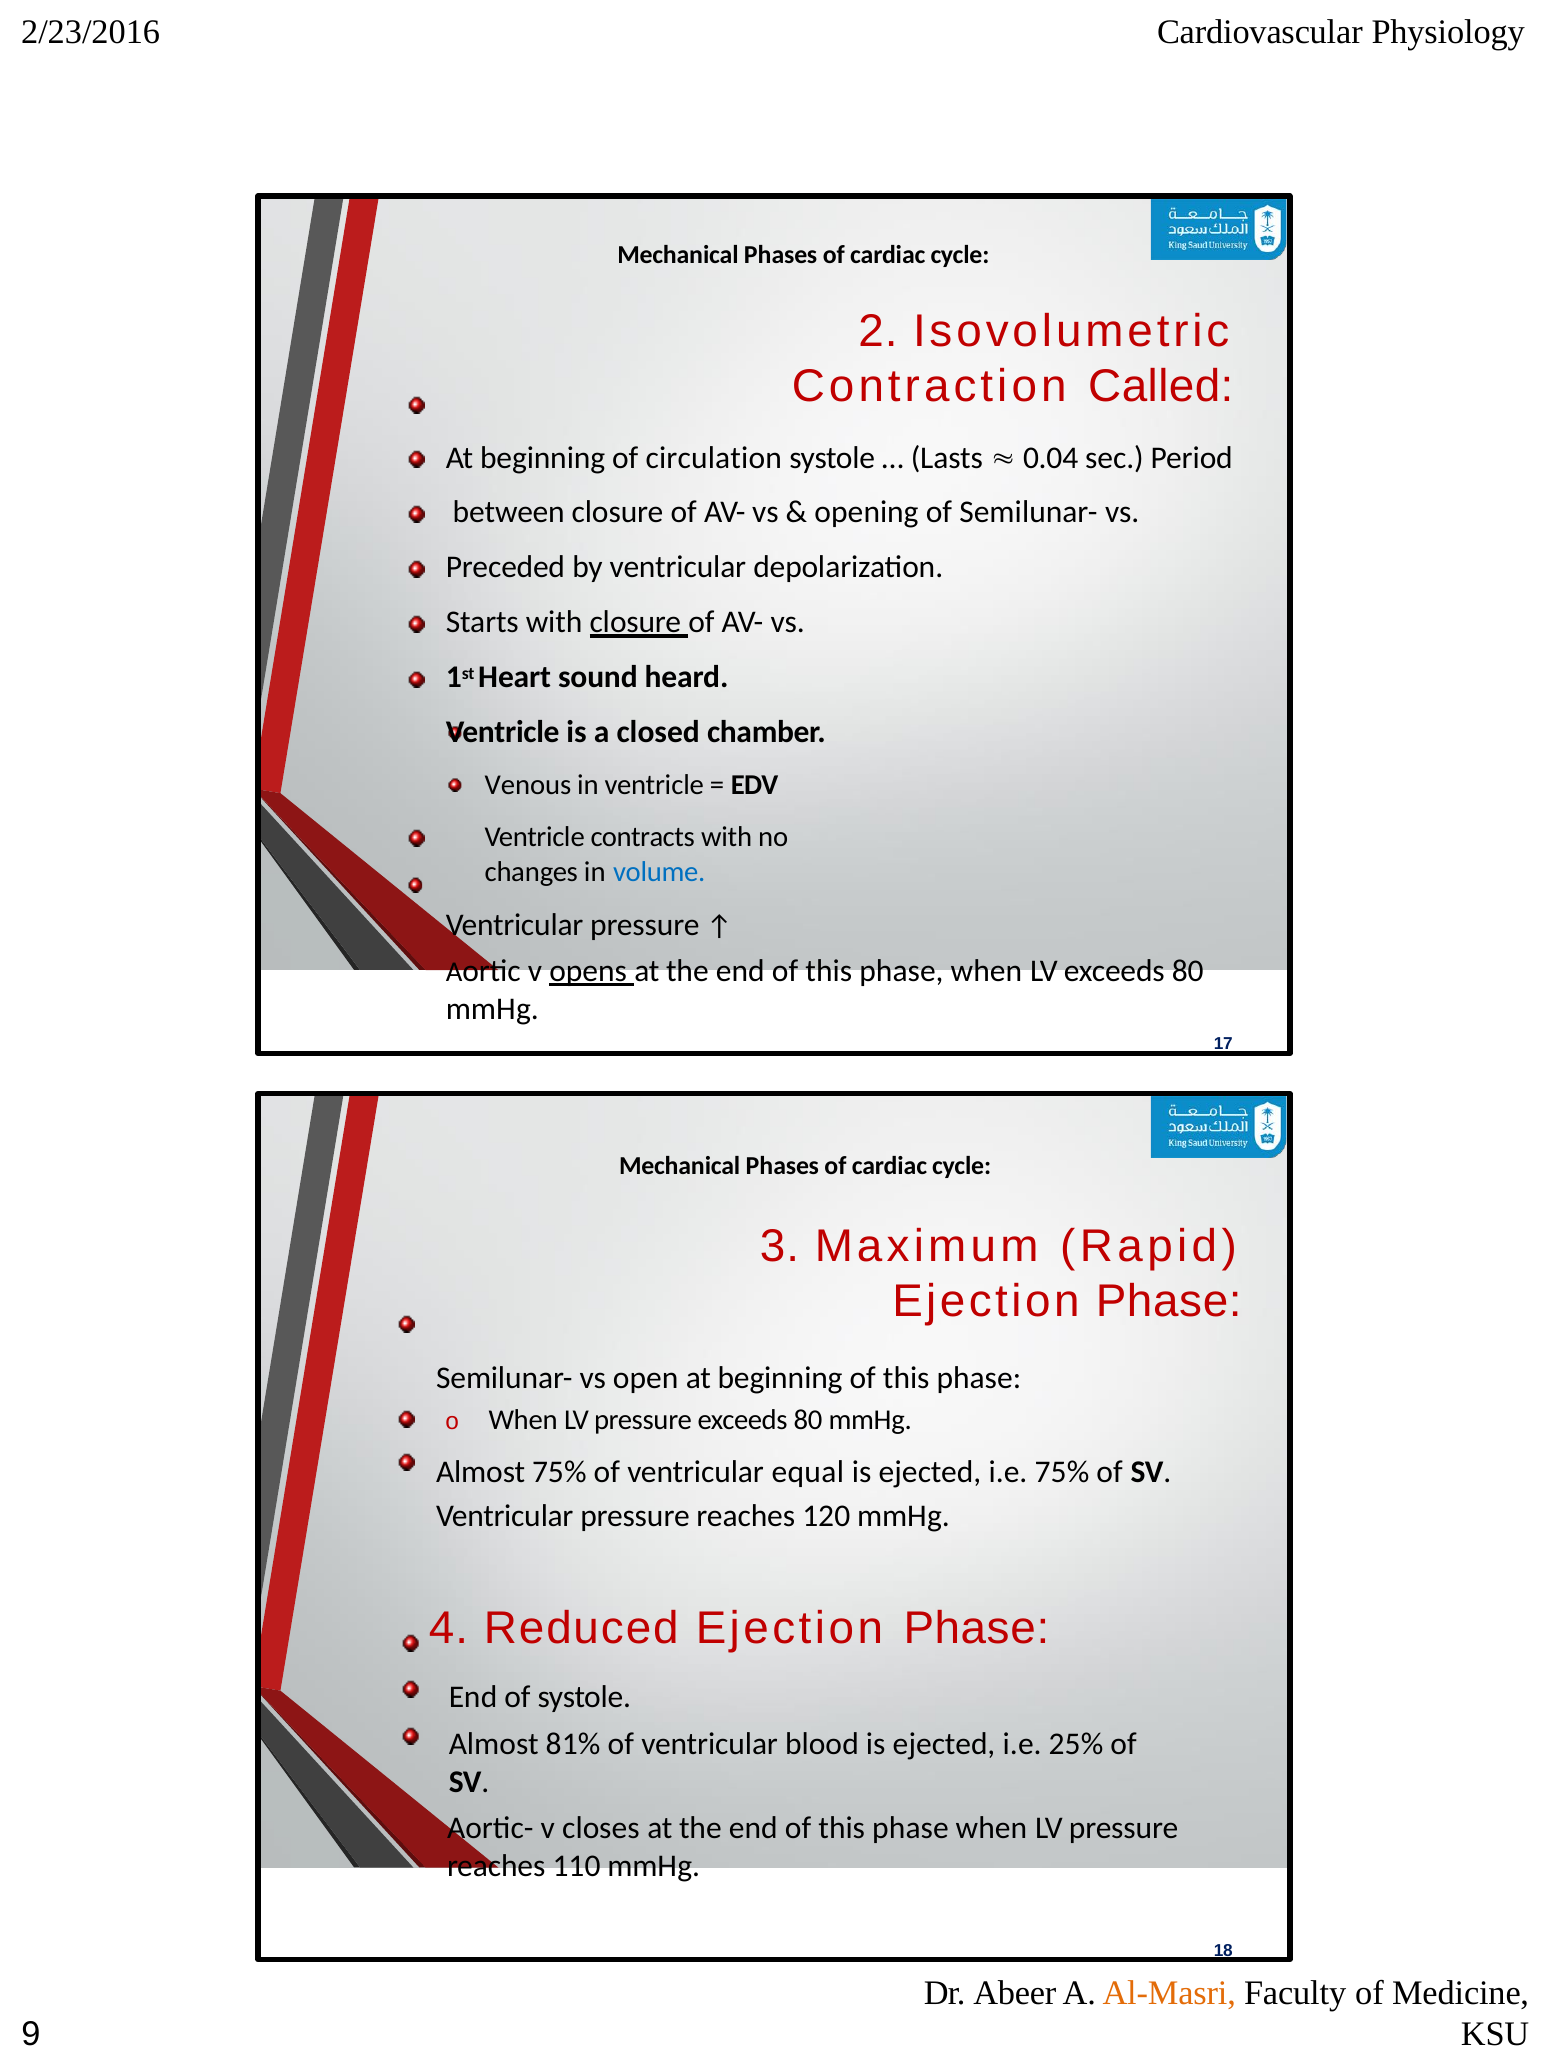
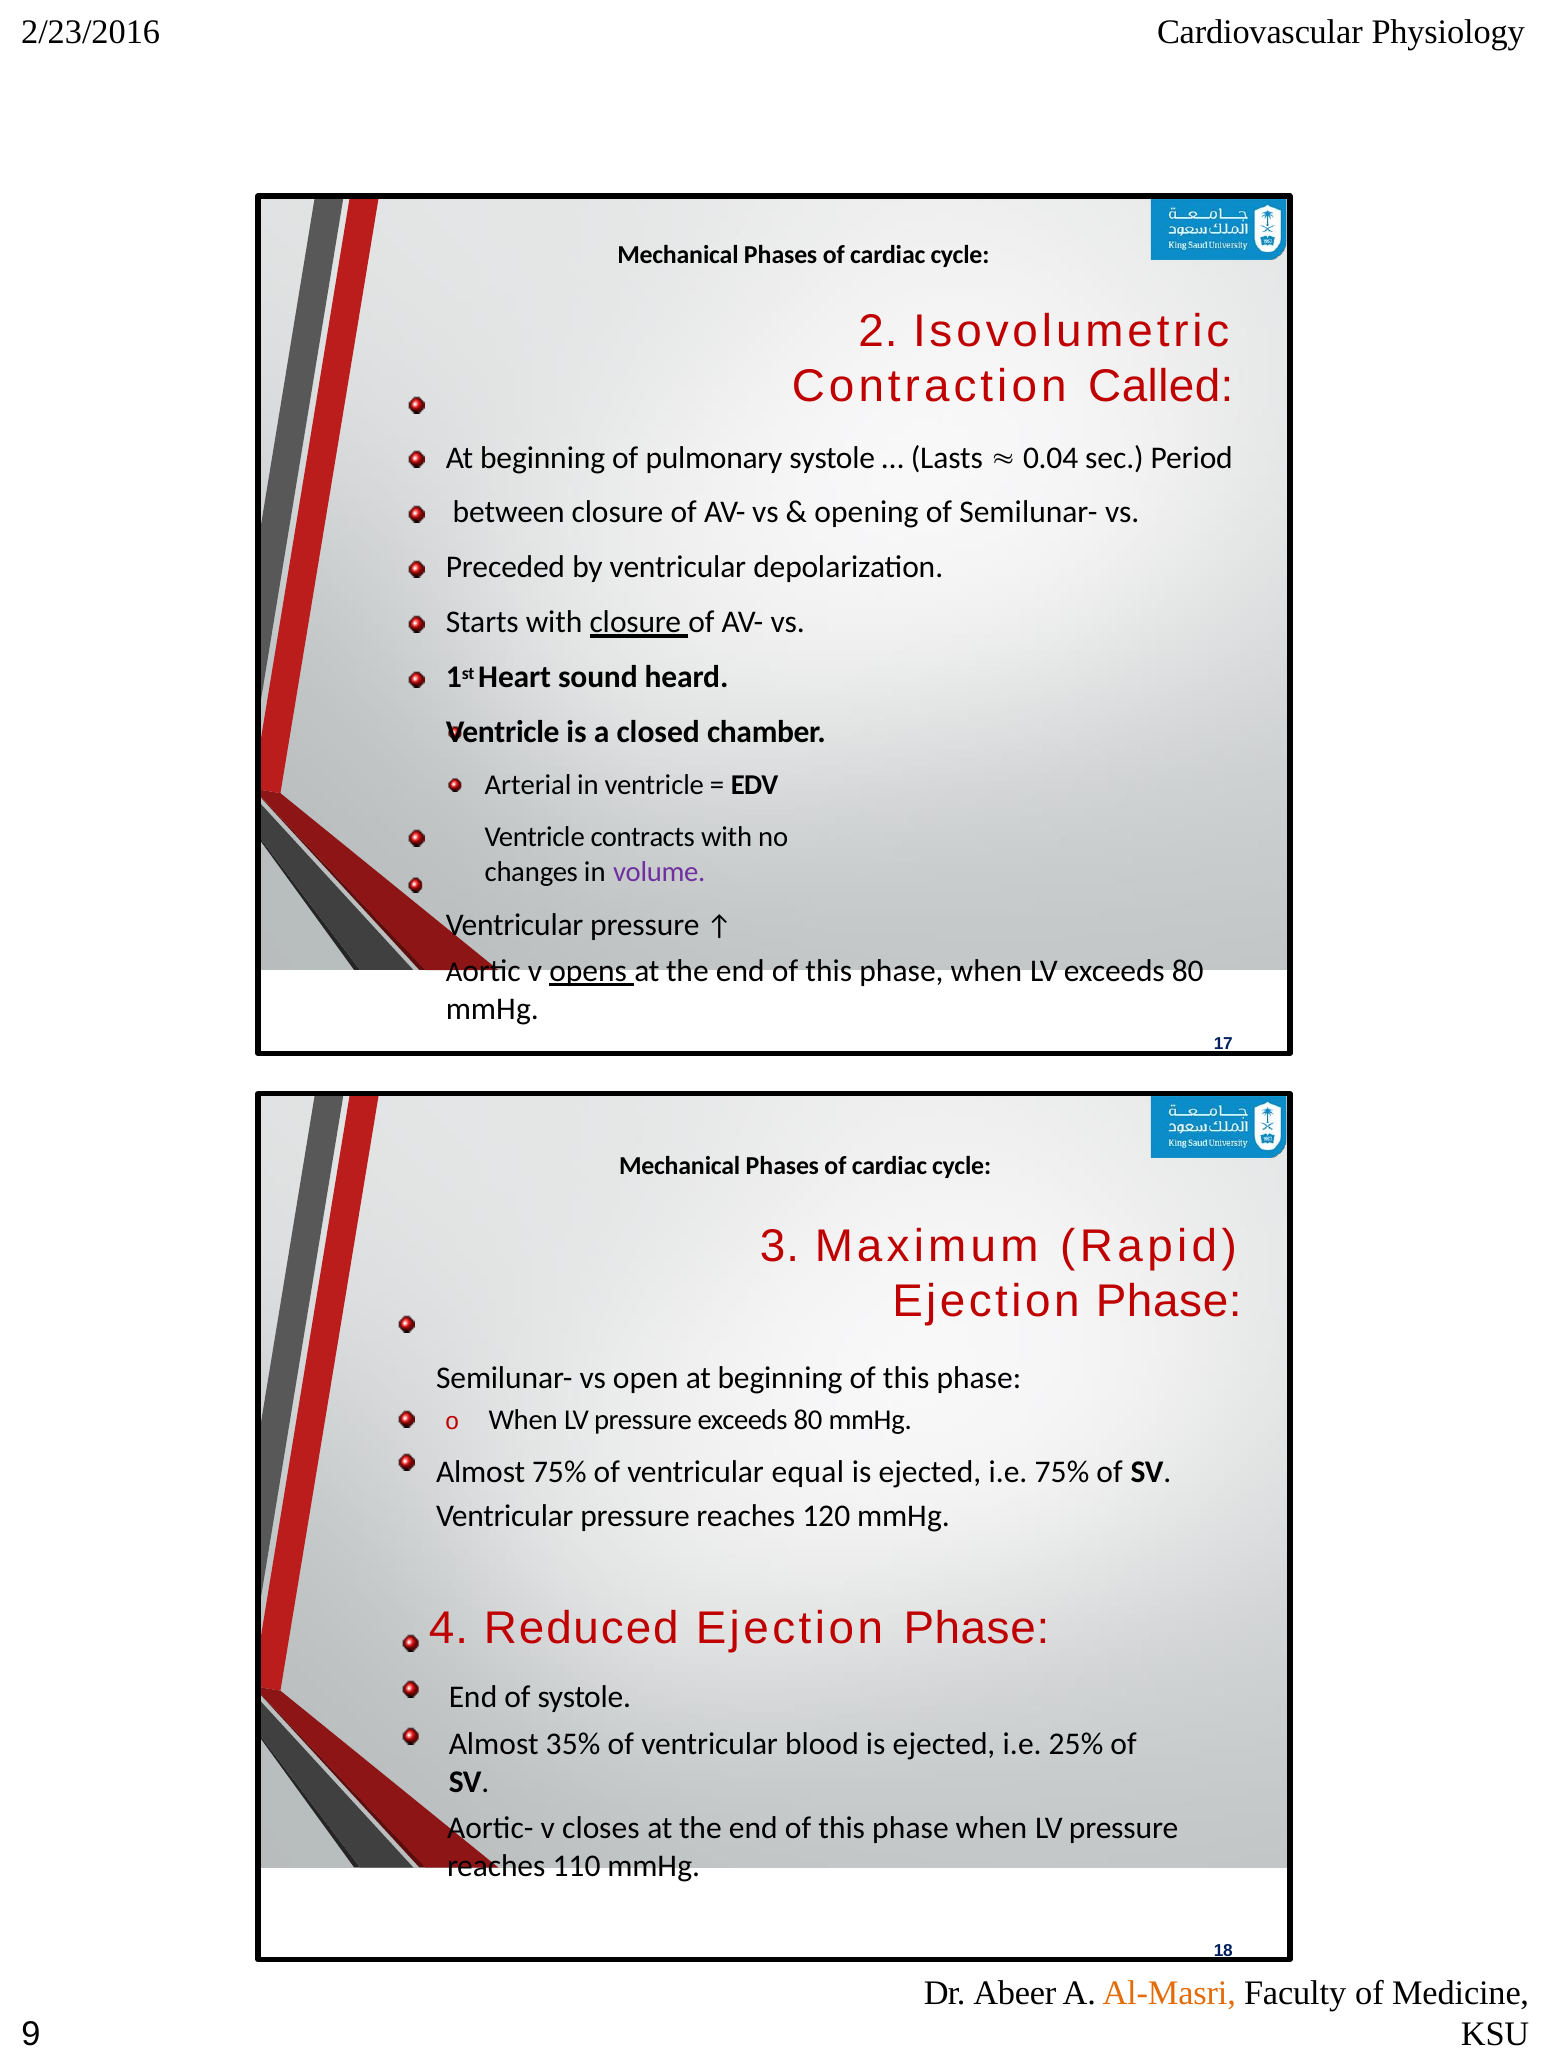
circulation: circulation -> pulmonary (714, 458)
Venous: Venous -> Arterial (528, 785)
volume colour: blue -> purple (659, 872)
81%: 81% -> 35% (573, 1744)
